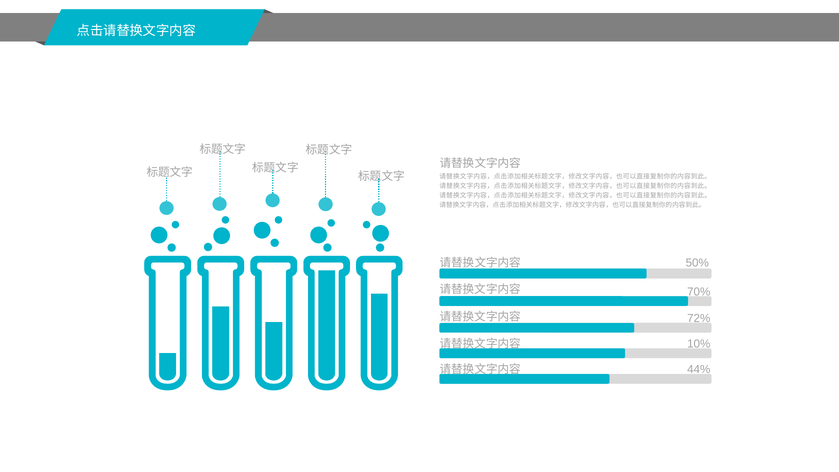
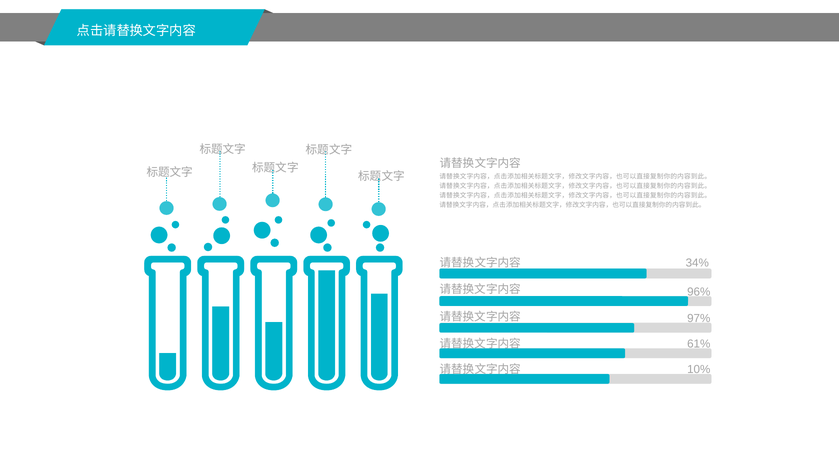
50%: 50% -> 34% (697, 263)
70%: 70% -> 96% (699, 292)
72%: 72% -> 97% (699, 318)
10%: 10% -> 61% (699, 344)
44%: 44% -> 10% (699, 369)
